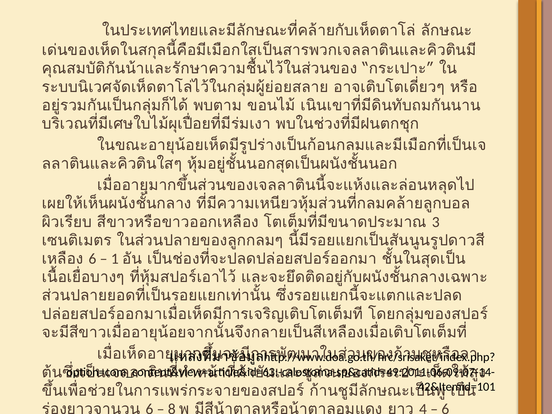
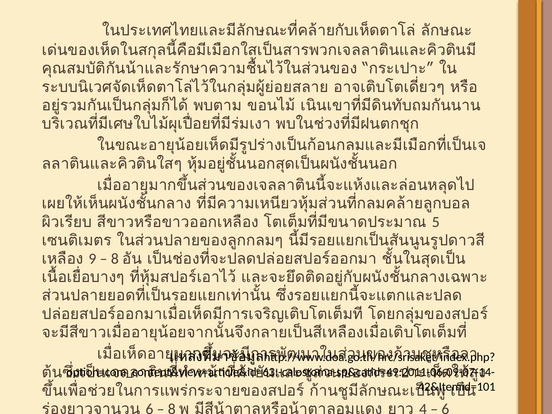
3: 3 -> 5 (436, 222)
6: 6 -> 9 (92, 259)
1: 1 -> 8 (115, 259)
